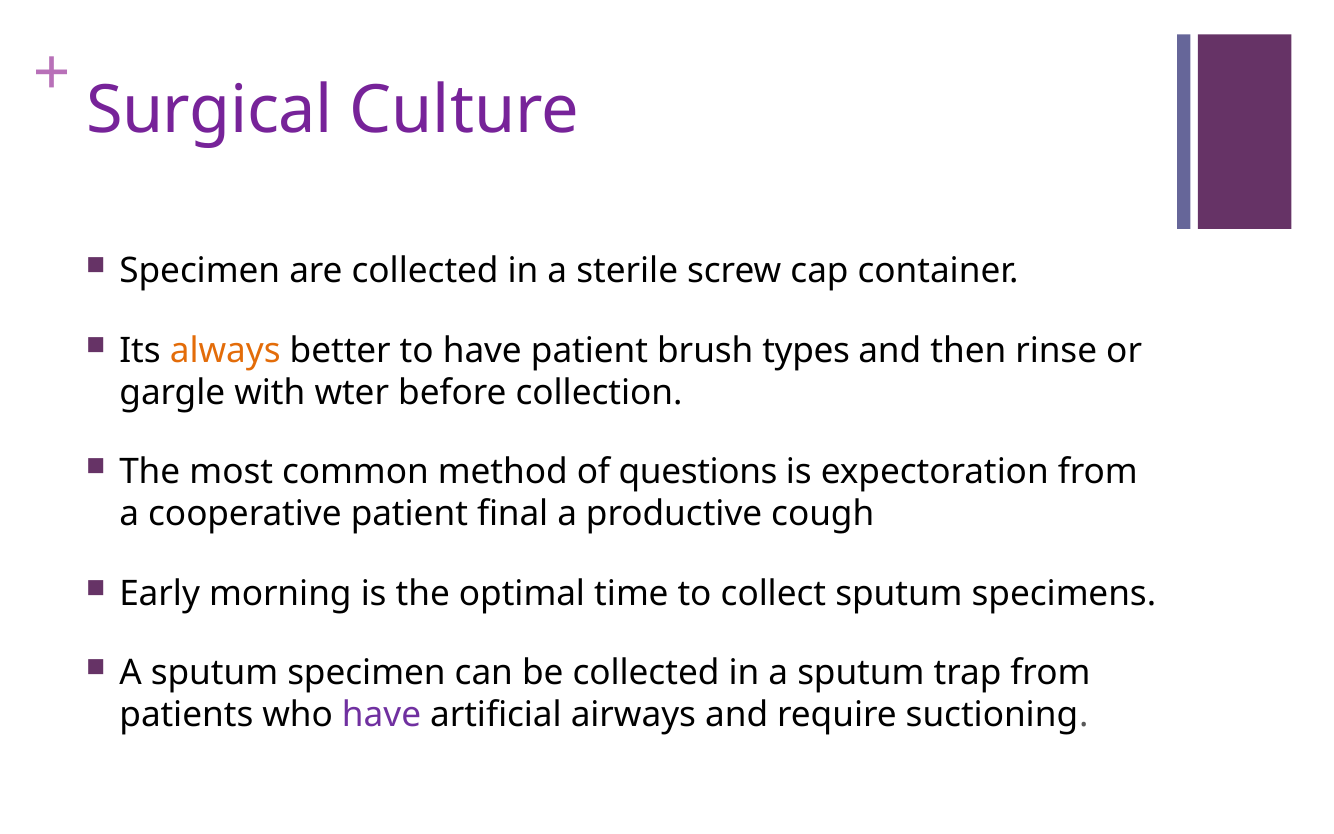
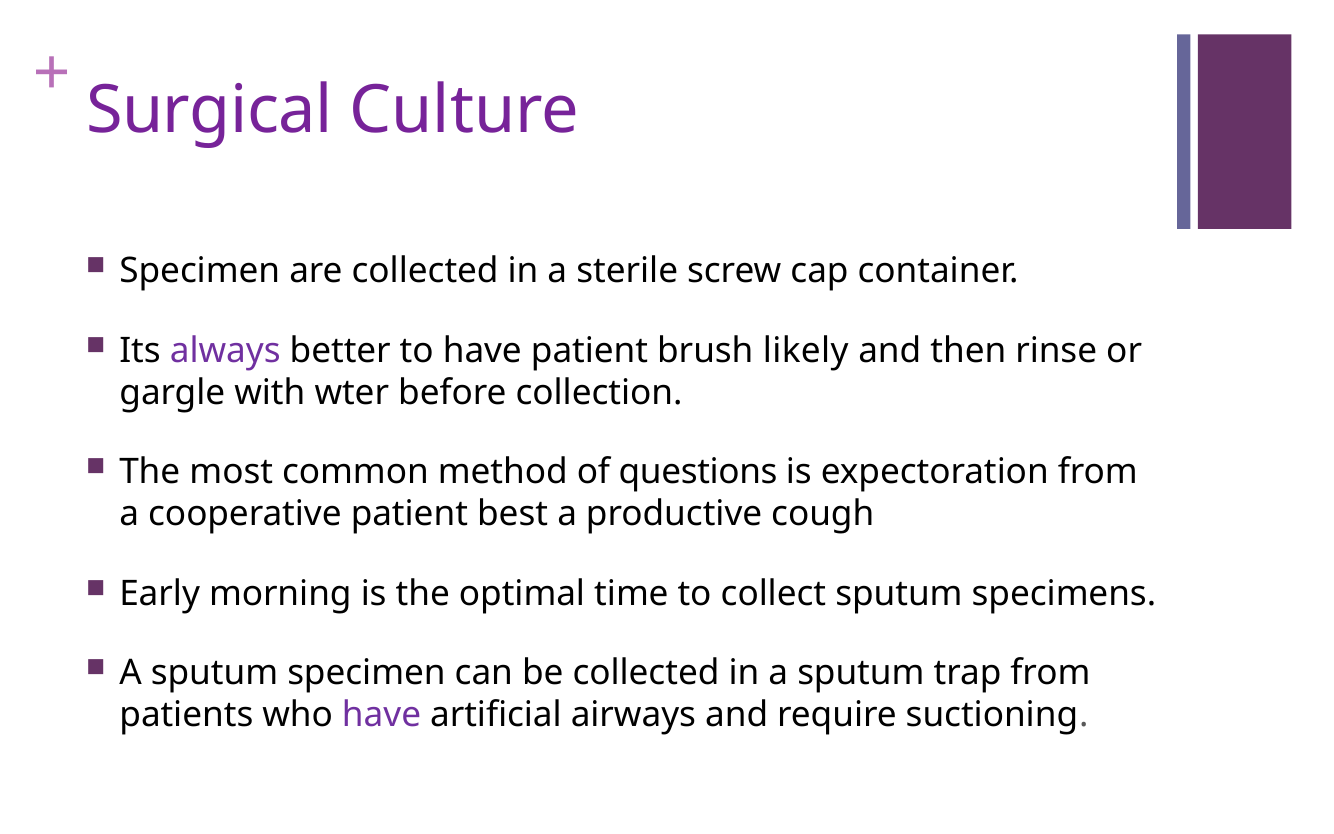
always colour: orange -> purple (225, 350)
types: types -> likely (806, 350)
final: final -> best (513, 514)
